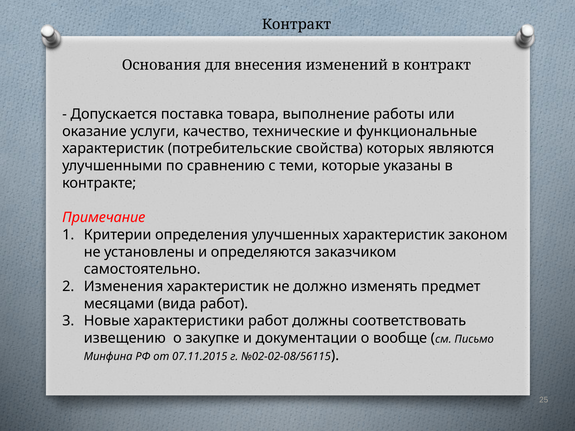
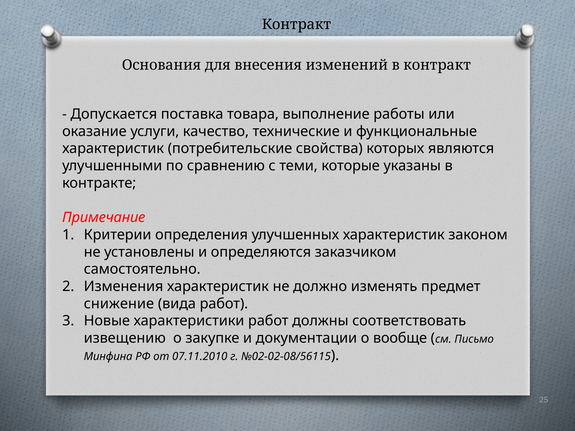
месяцами: месяцами -> снижение (119, 304)
07.11.2015: 07.11.2015 -> 07.11.2010 (200, 357)
